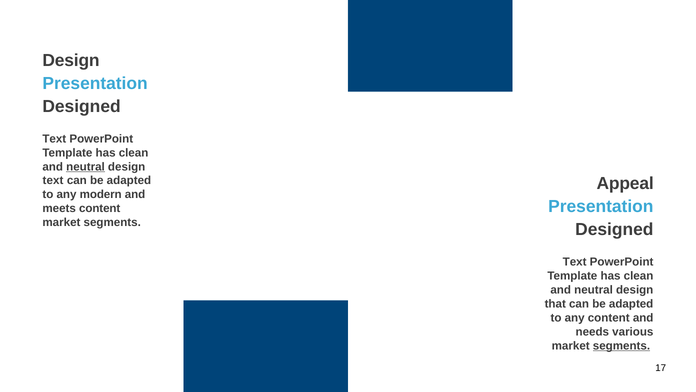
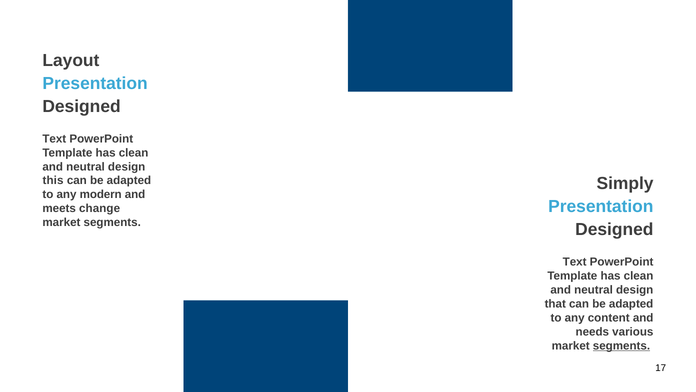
Design: Design -> Layout (71, 60)
neutral underline: present -> none (85, 167)
text: text -> this (53, 180)
Appeal: Appeal -> Simply (625, 183)
meets content: content -> change (100, 208)
